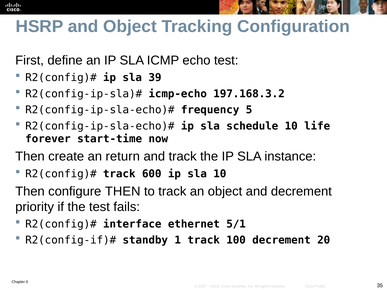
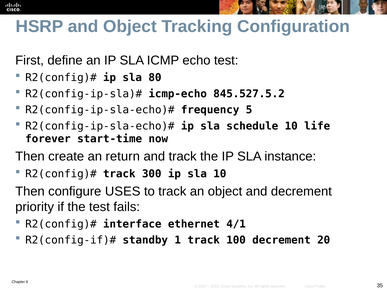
39: 39 -> 80 (155, 78)
197.168.3.2: 197.168.3.2 -> 845.527.5.2 (249, 94)
600: 600 -> 300 (152, 174)
configure THEN: THEN -> USES (123, 191)
5/1: 5/1 -> 4/1 (236, 224)
